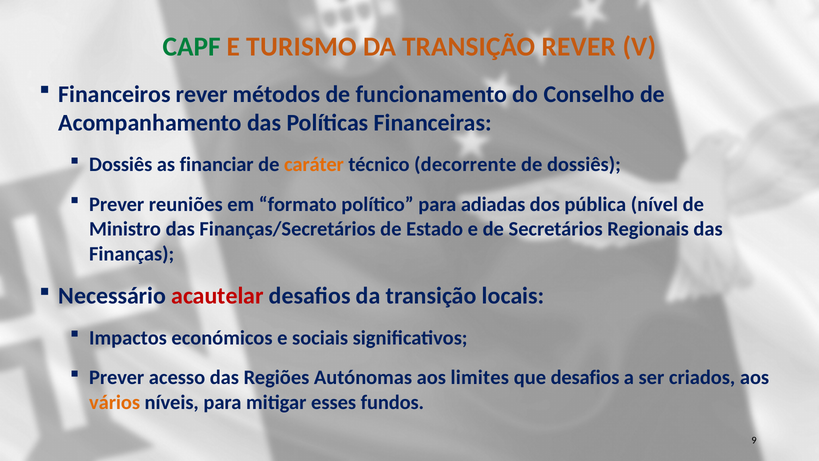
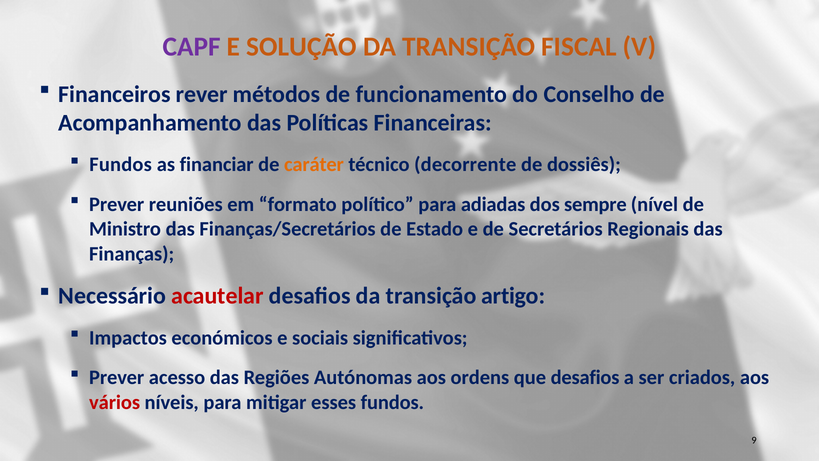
CAPF colour: green -> purple (192, 47)
TURISMO: TURISMO -> SOLUÇÃO (302, 47)
TRANSIÇÃO REVER: REVER -> FISCAL (579, 47)
Dossiês: Dossiês -> Fundos (121, 165)
pública: pública -> sempre (595, 204)
locais: locais -> artigo (513, 296)
limites: limites -> ordens (480, 377)
vários colour: orange -> red (115, 402)
